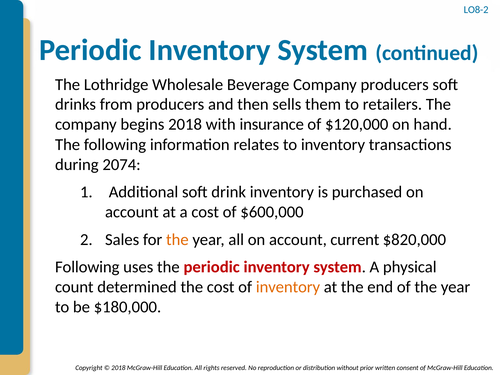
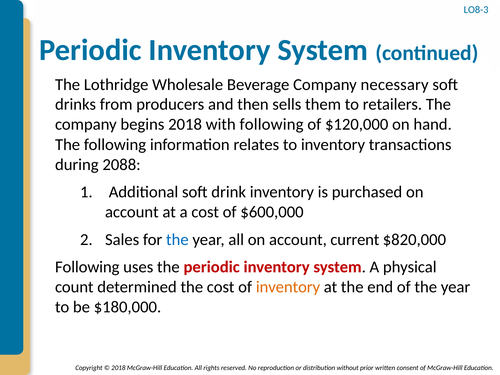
LO8-2: LO8-2 -> LO8-3 (476, 10)
Company producers: producers -> necessary (395, 84)
with insurance: insurance -> following (272, 124)
2074: 2074 -> 2088 (122, 164)
the colour: orange -> blue (177, 239)
